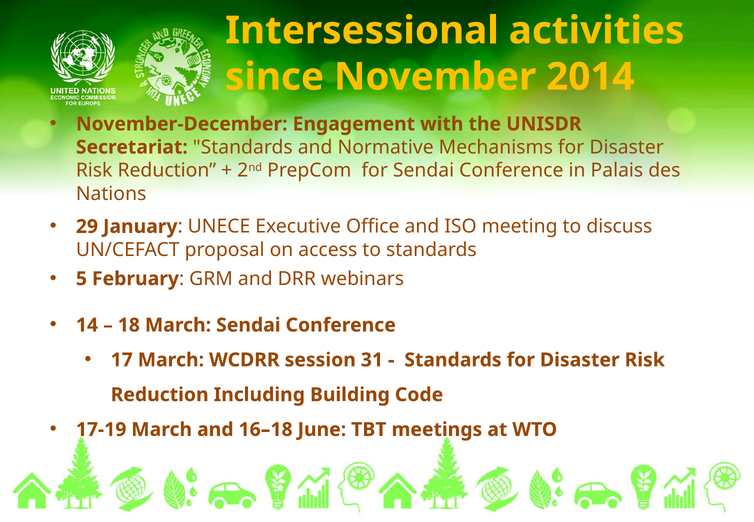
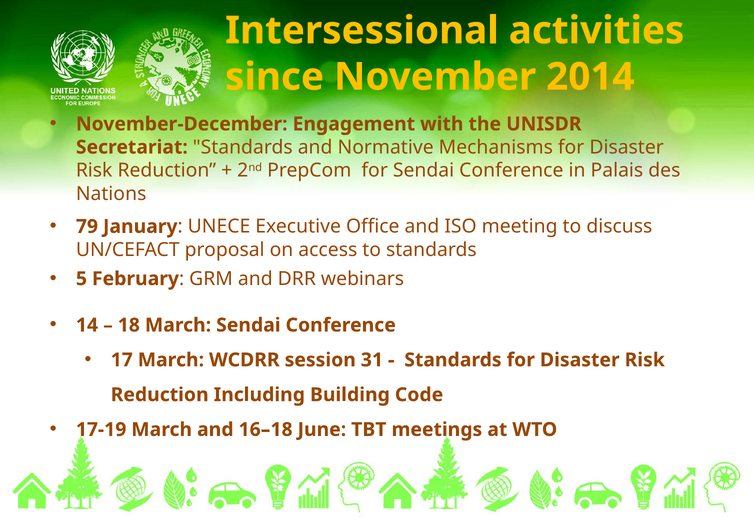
29: 29 -> 79 (87, 227)
